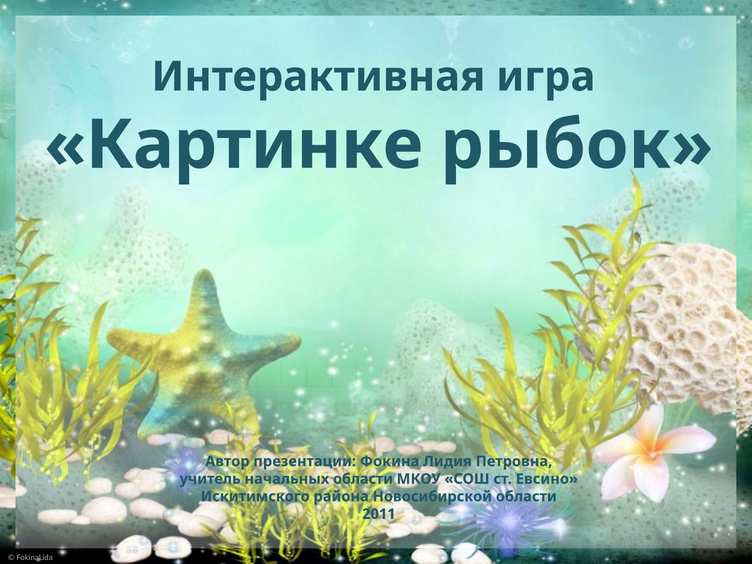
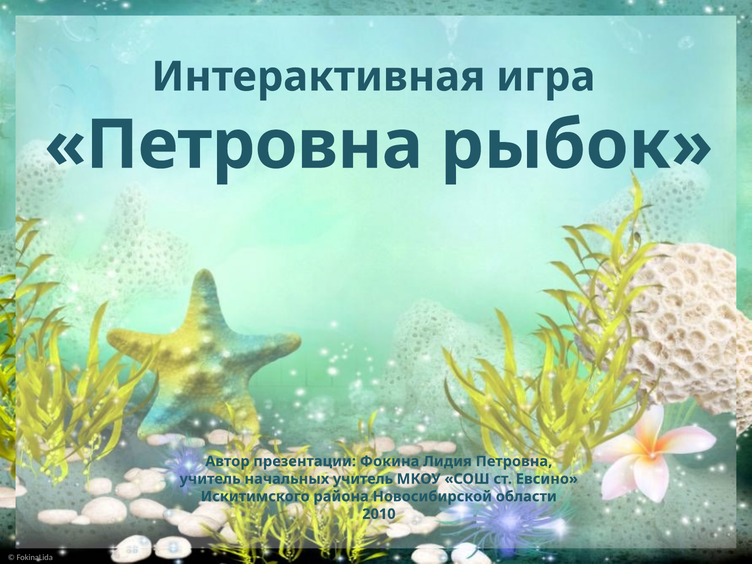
Картинке: Картинке -> Петровна (234, 145)
начальных области: области -> учитель (363, 479)
2011: 2011 -> 2010 (379, 514)
